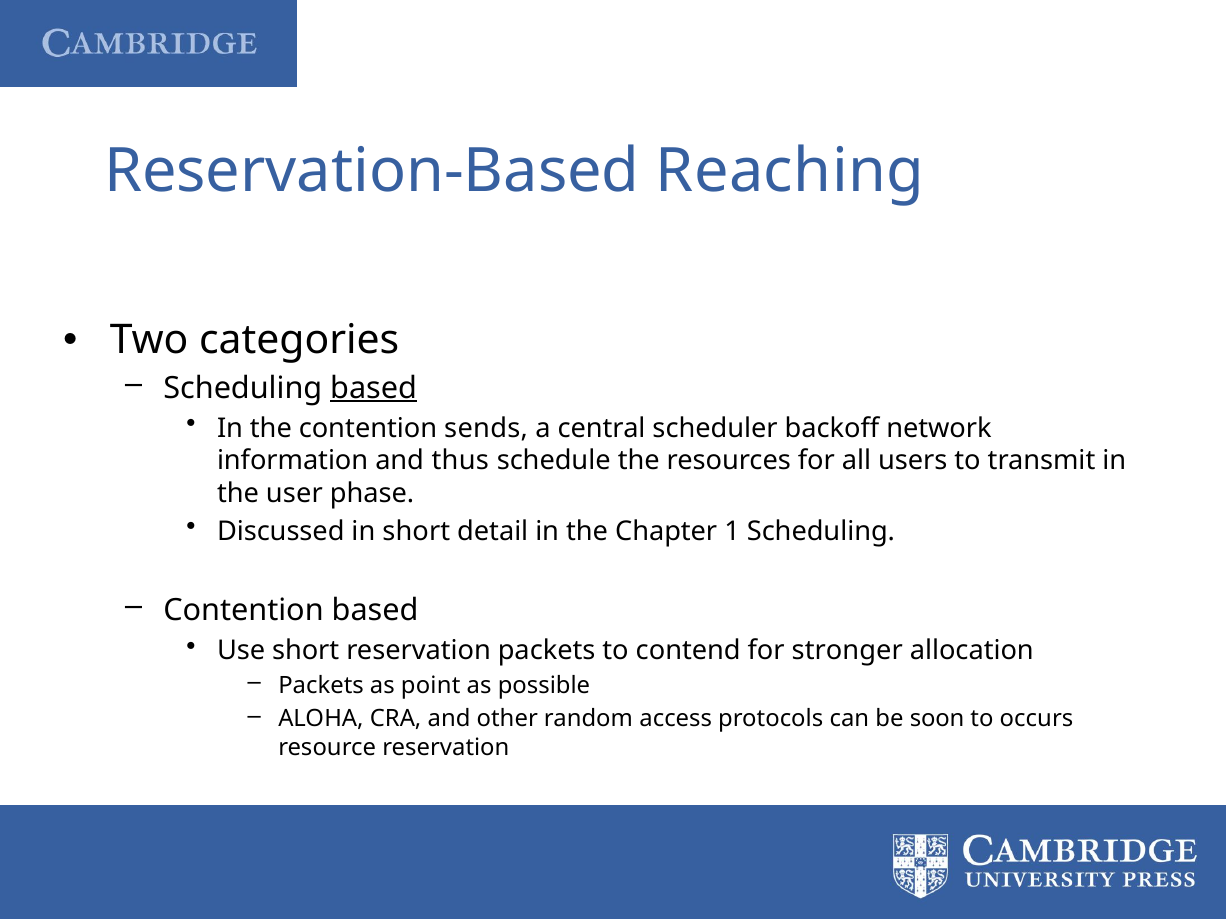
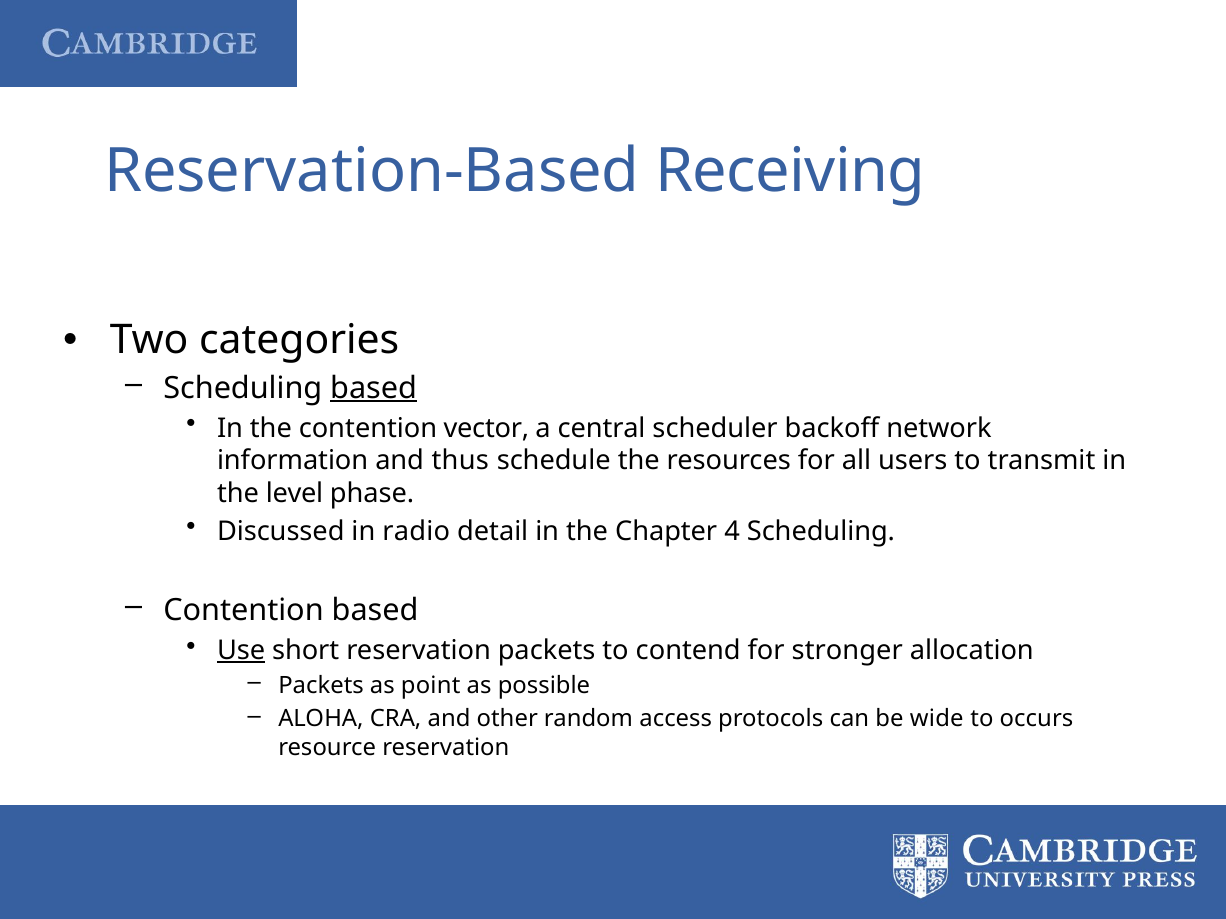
Reaching: Reaching -> Receiving (790, 172)
sends: sends -> vector (486, 428)
user: user -> level (295, 494)
in short: short -> radio (416, 532)
1: 1 -> 4 (732, 532)
Use underline: none -> present (241, 651)
soon: soon -> wide (937, 720)
